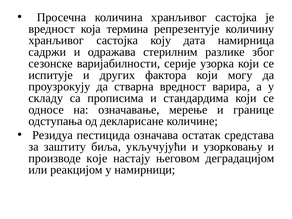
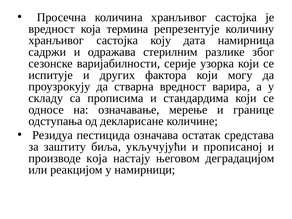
узорковању: узорковању -> прописаној (233, 147)
производе које: које -> која (97, 158)
